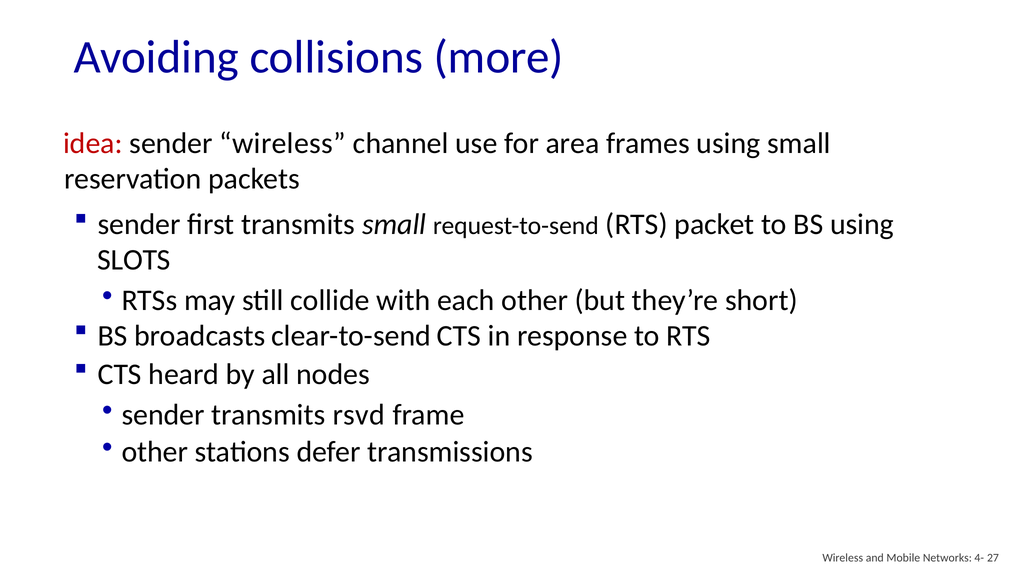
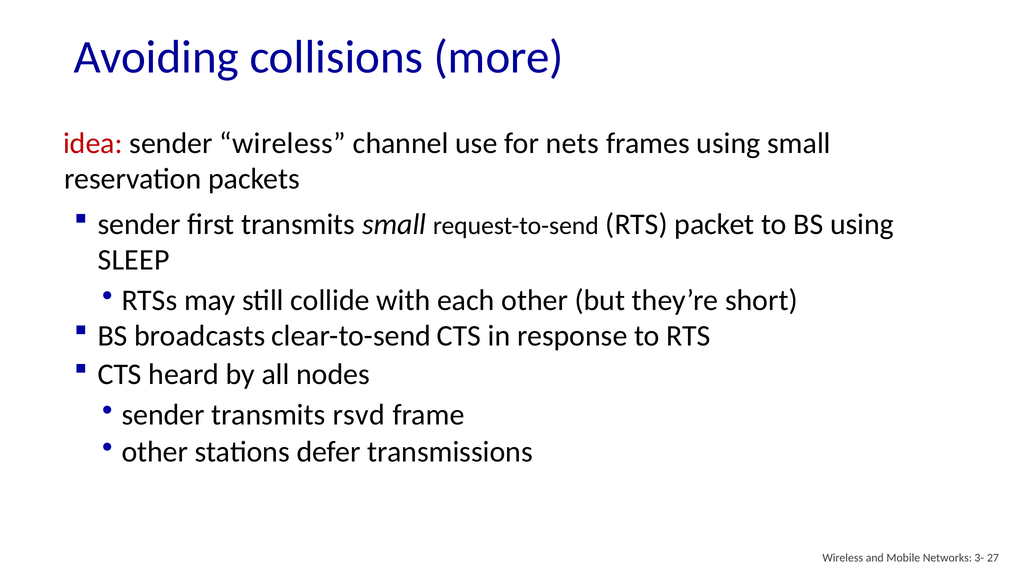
area: area -> nets (572, 144)
SLOTS: SLOTS -> SLEEP (134, 260)
4-: 4- -> 3- (979, 558)
